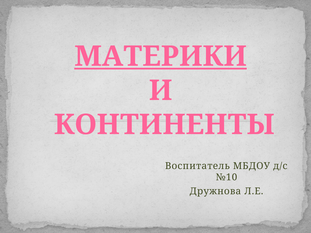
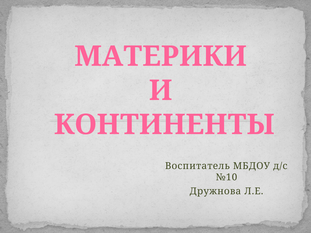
МАТЕРИКИ underline: present -> none (161, 56)
